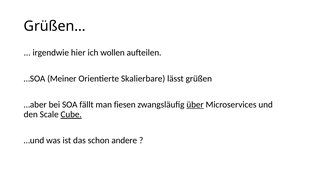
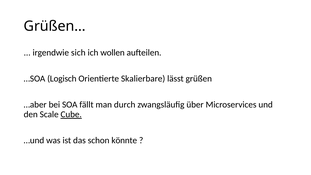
hier: hier -> sich (78, 53)
Meiner: Meiner -> Logisch (62, 79)
fiesen: fiesen -> durch (125, 105)
über underline: present -> none (195, 105)
andere: andere -> könnte (124, 140)
